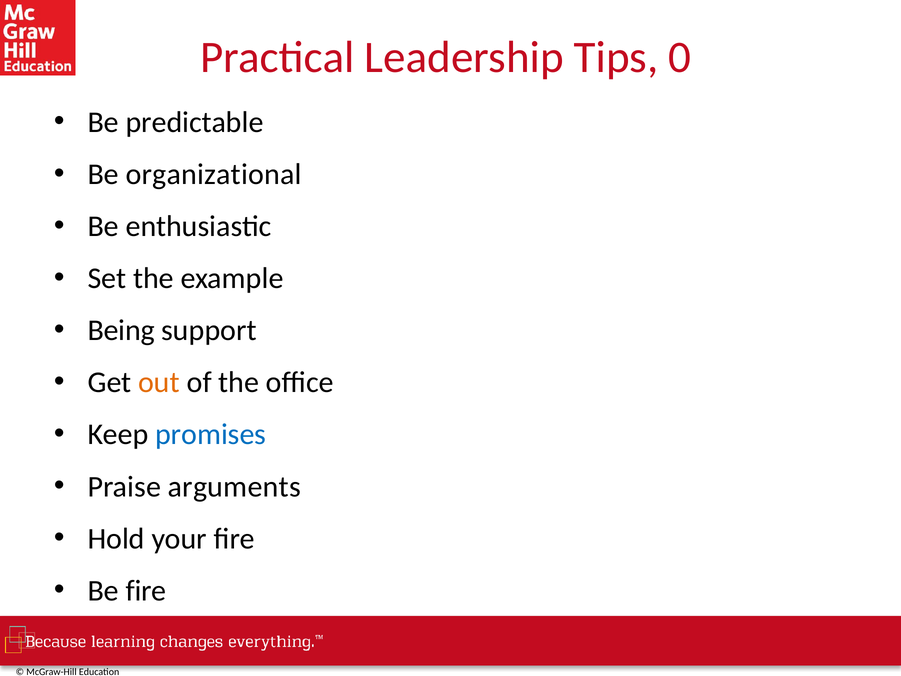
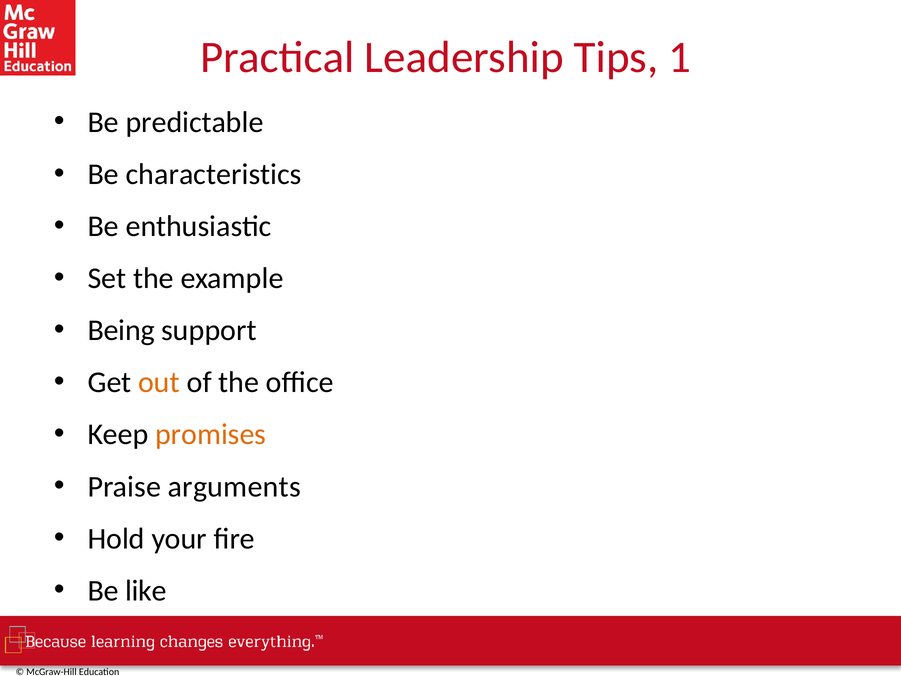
0: 0 -> 1 (680, 57)
organizational: organizational -> characteristics (214, 174)
promises colour: blue -> orange (211, 434)
Be fire: fire -> like (146, 591)
